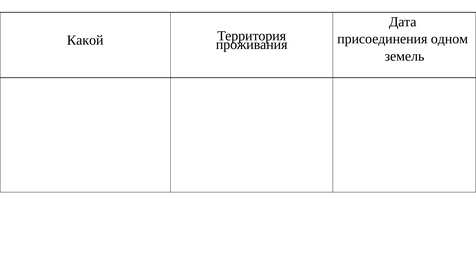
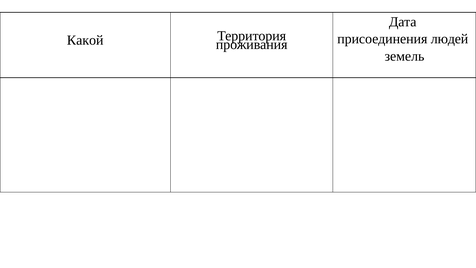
одном: одном -> людей (450, 39)
